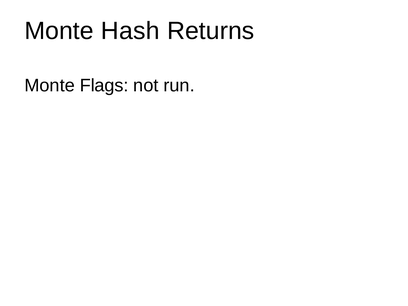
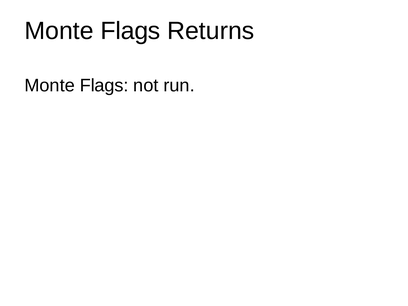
Hash: Hash -> Flags (130, 31)
